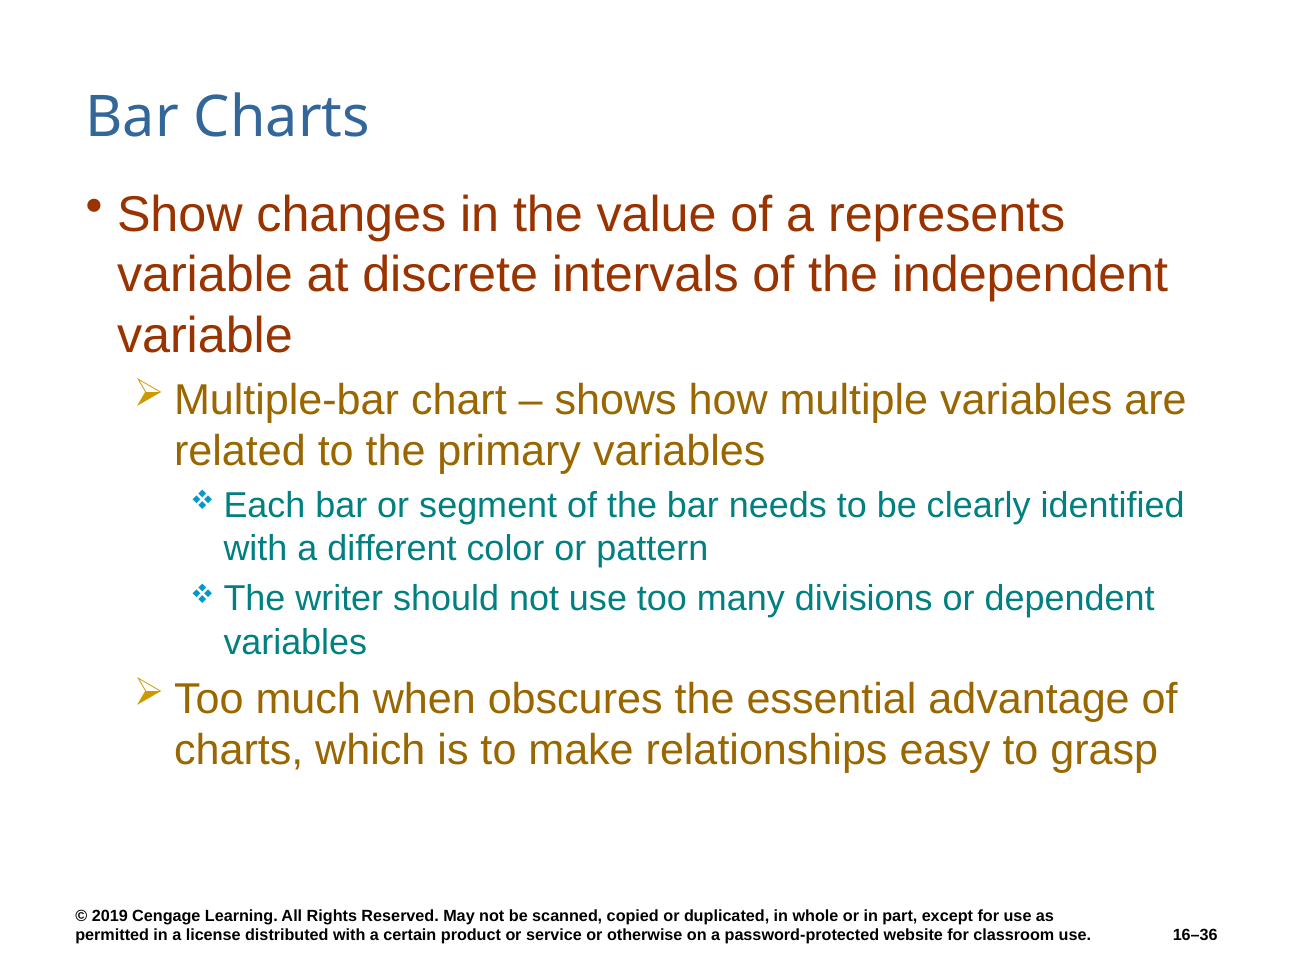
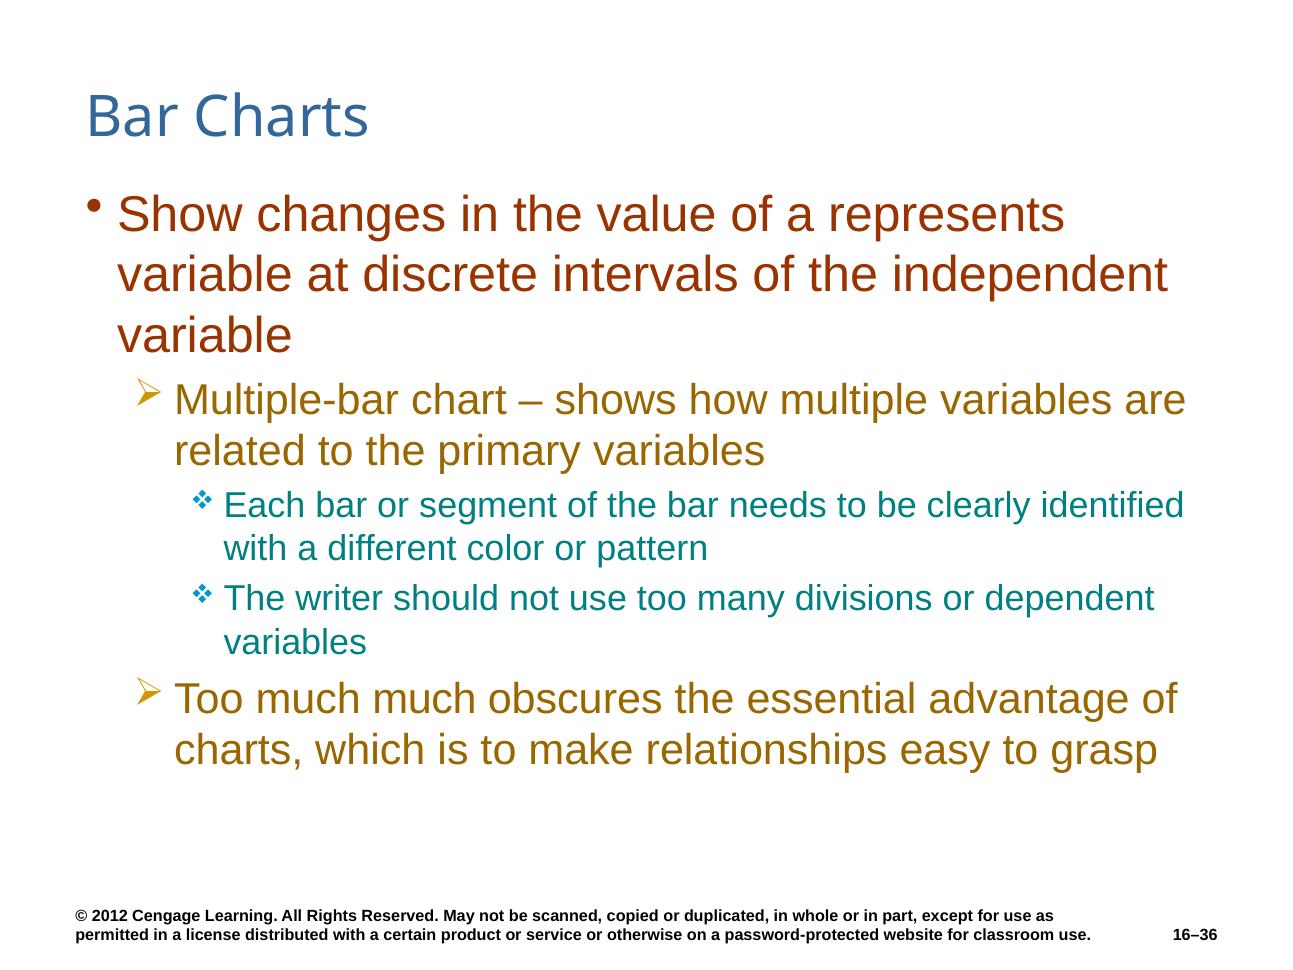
much when: when -> much (424, 699)
2019: 2019 -> 2012 (110, 916)
